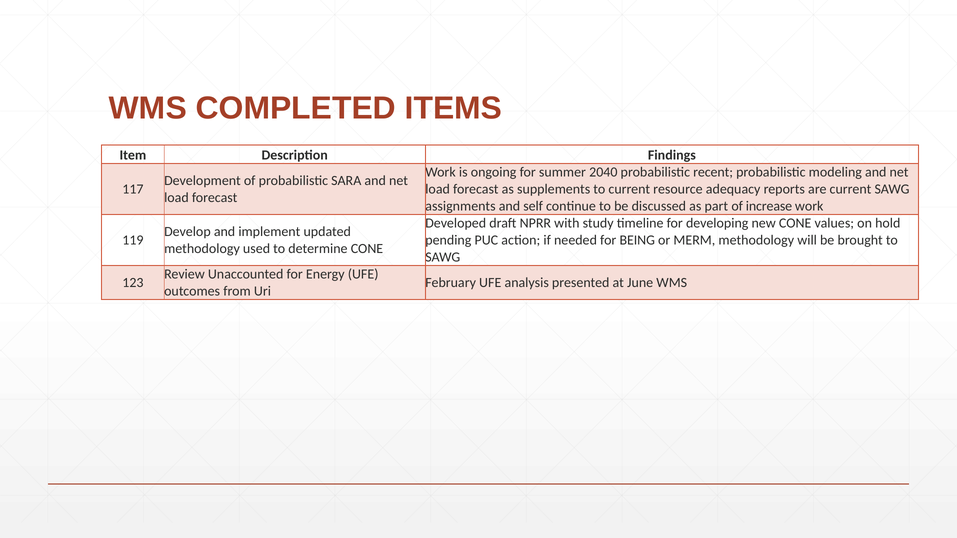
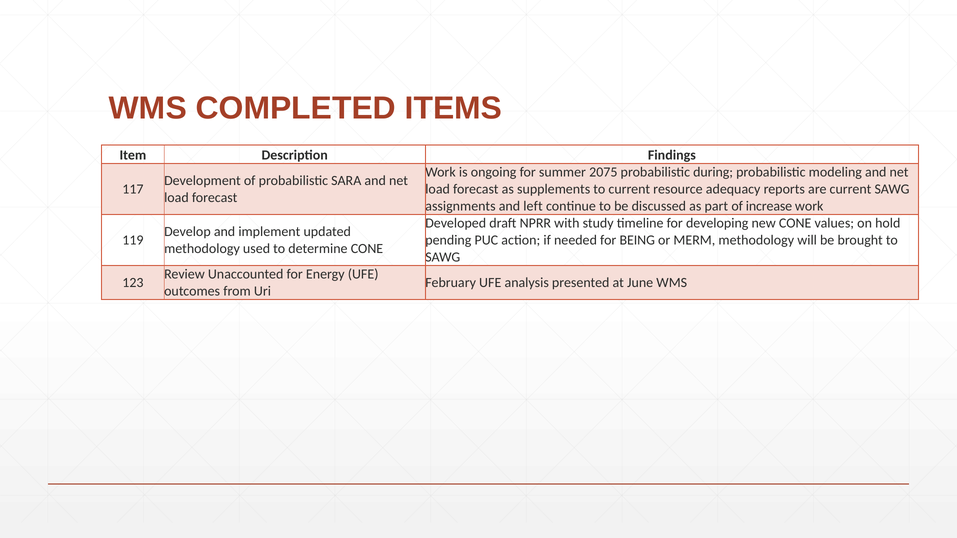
2040: 2040 -> 2075 (603, 172)
recent: recent -> during (713, 172)
self: self -> left (533, 206)
